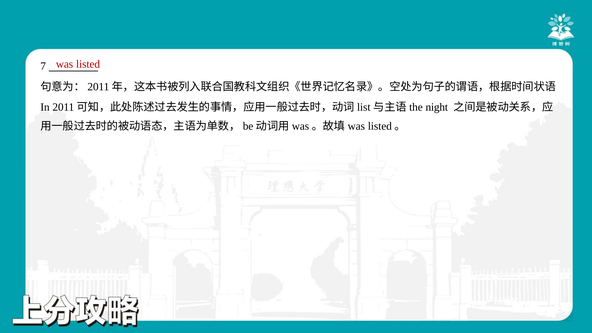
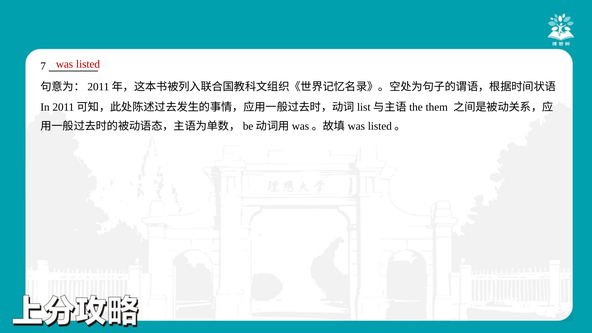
night: night -> them (437, 107)
